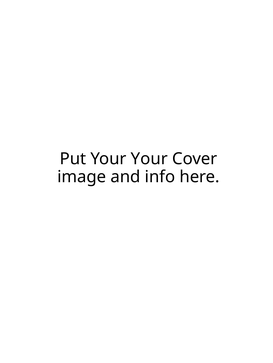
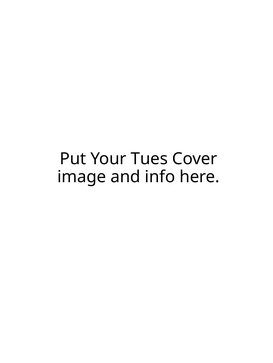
Your Your: Your -> Tues (149, 159)
